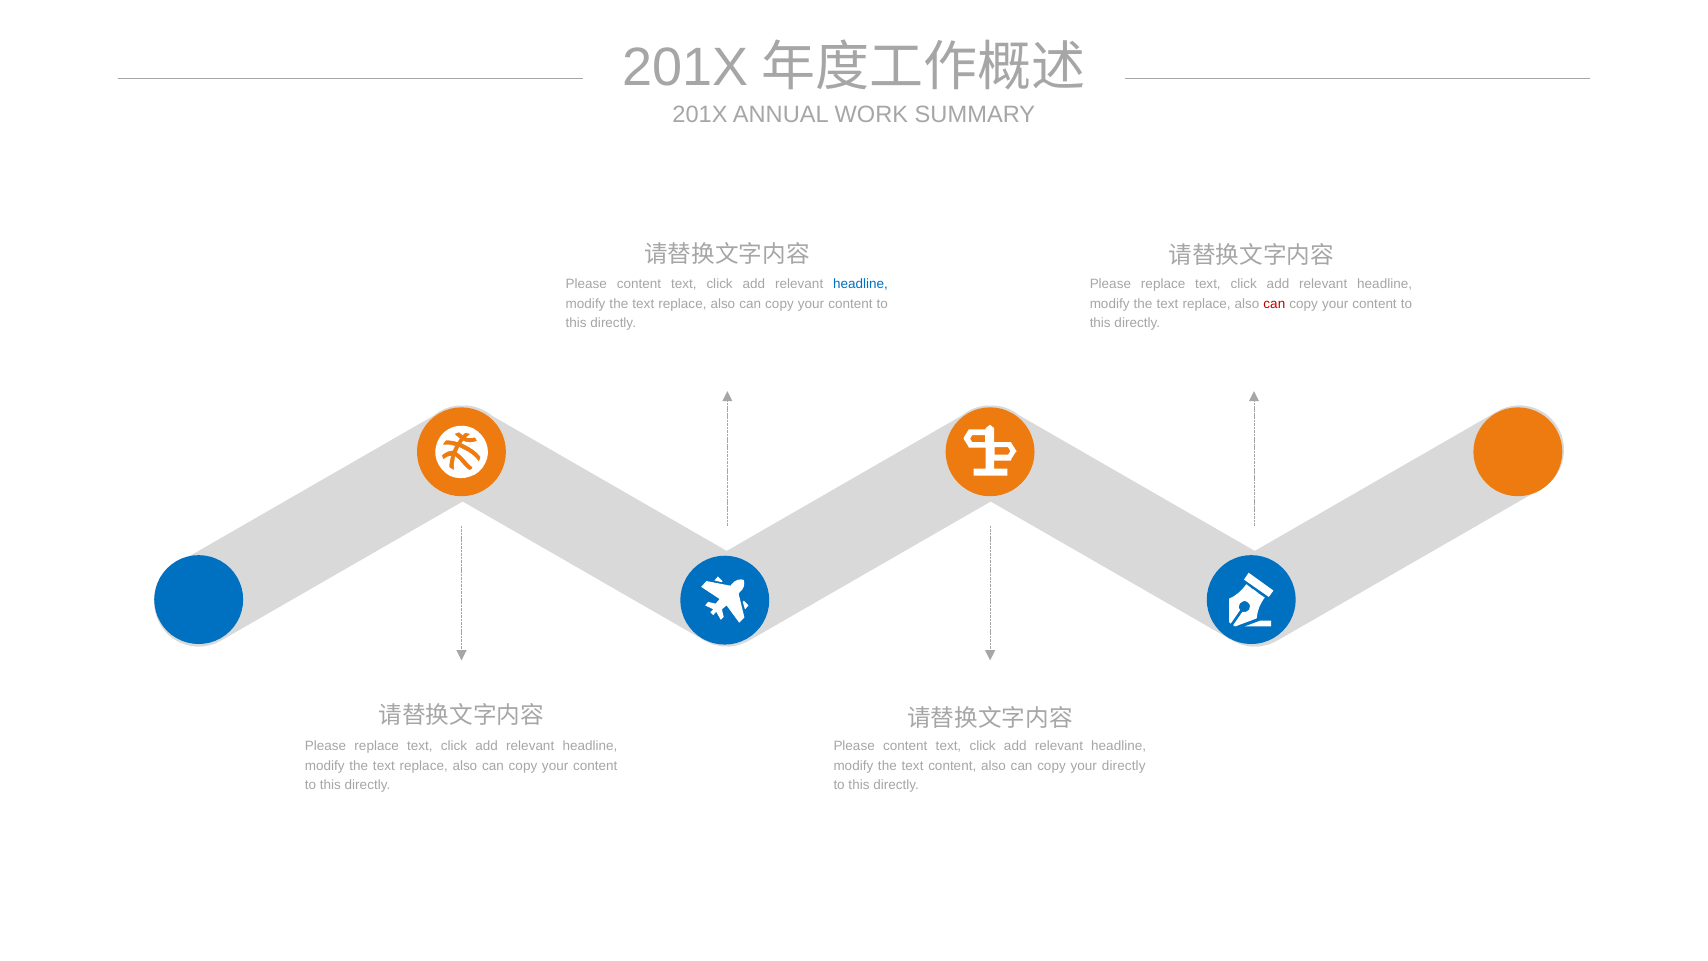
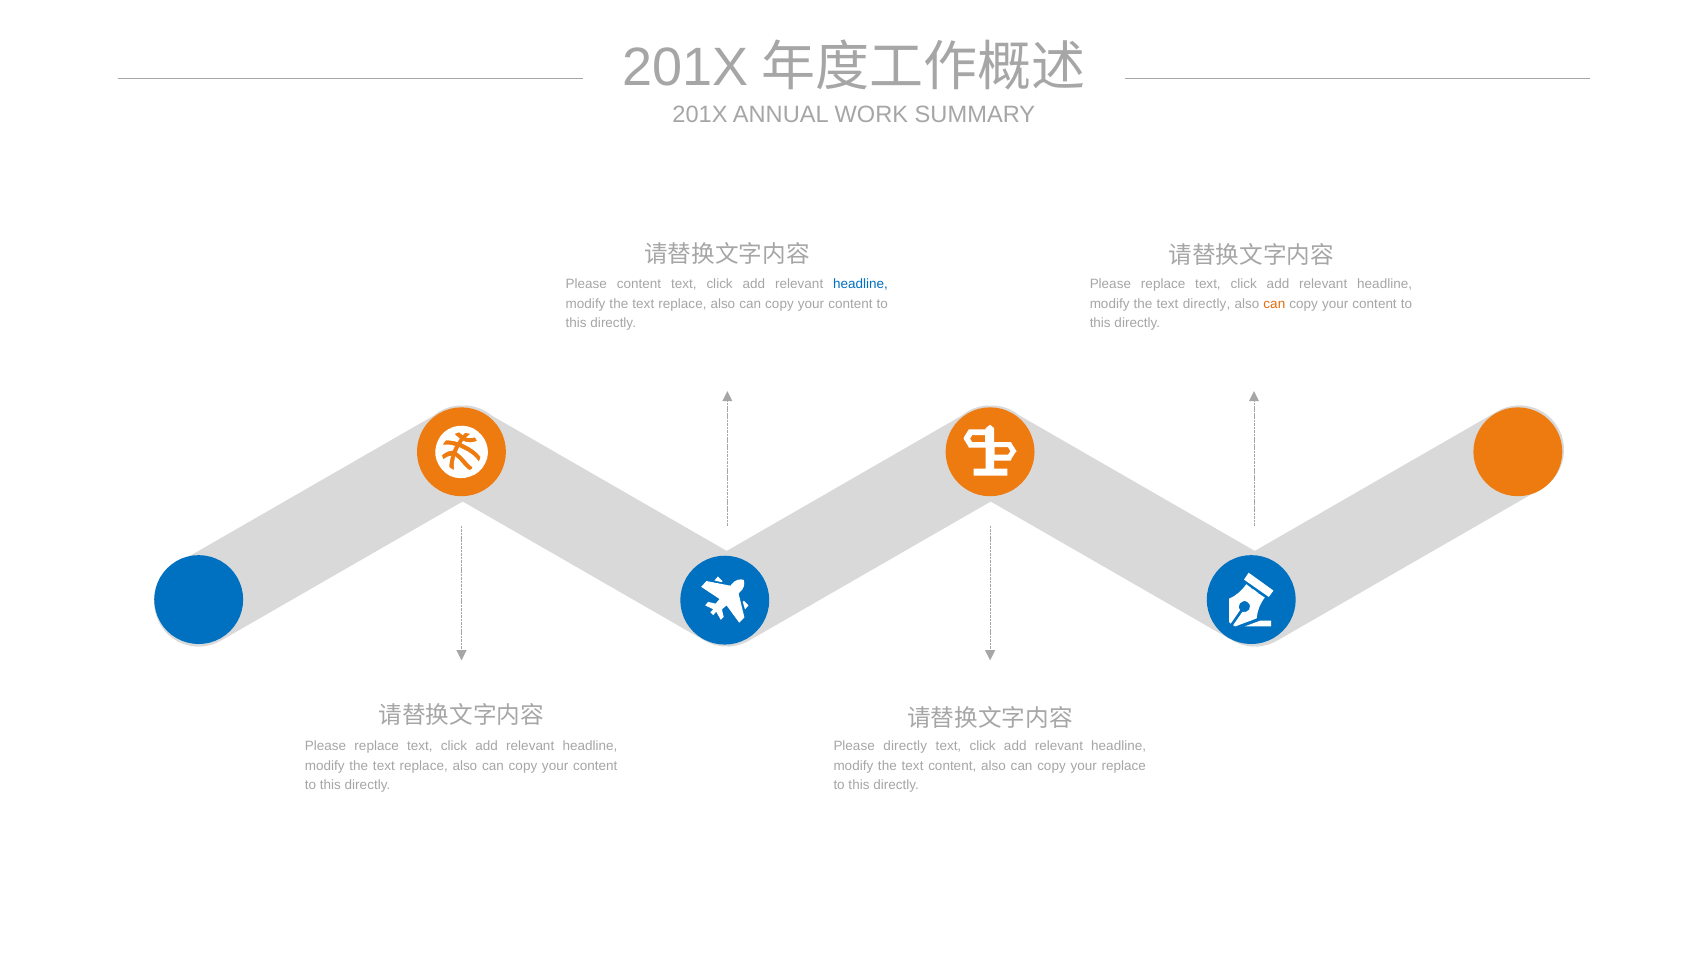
replace: replace -> directly (1207, 304)
can colour: red -> orange (1274, 304)
content: content -> directly (905, 746)
your directly: directly -> replace (1124, 765)
